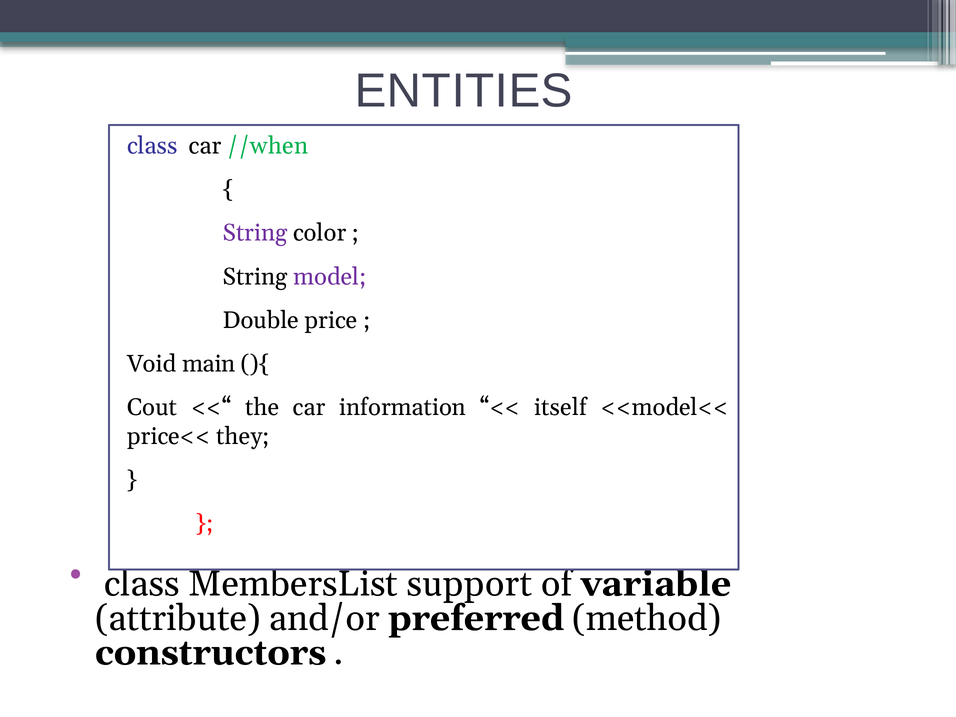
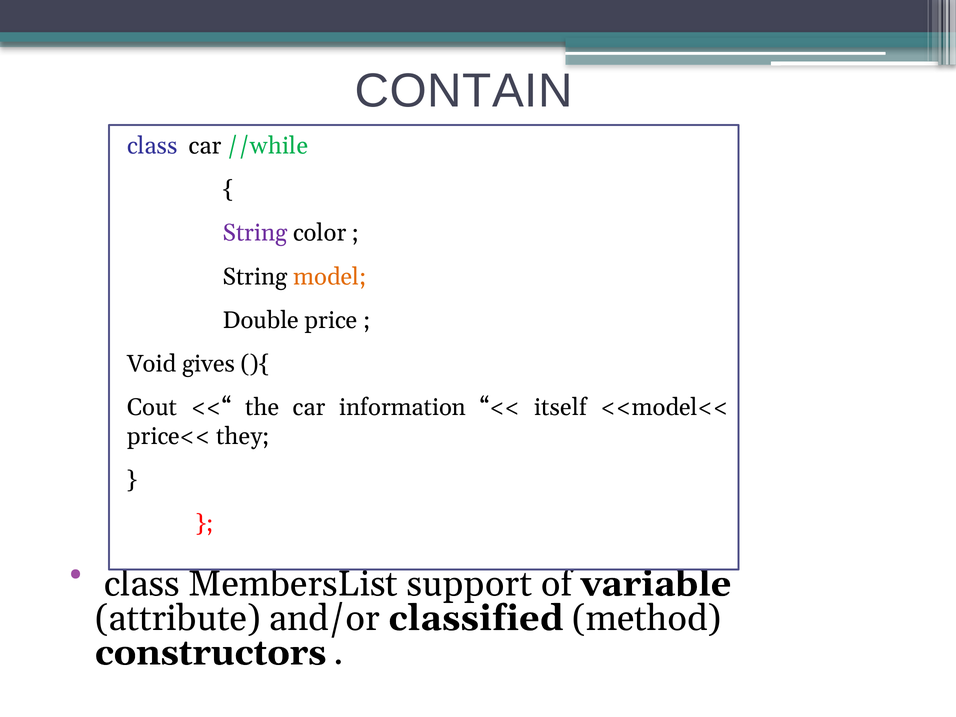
ENTITIES: ENTITIES -> CONTAIN (464, 91)
//when: //when -> //while (268, 146)
model colour: purple -> orange (330, 277)
main: main -> gives (209, 364)
preferred: preferred -> classified (476, 618)
